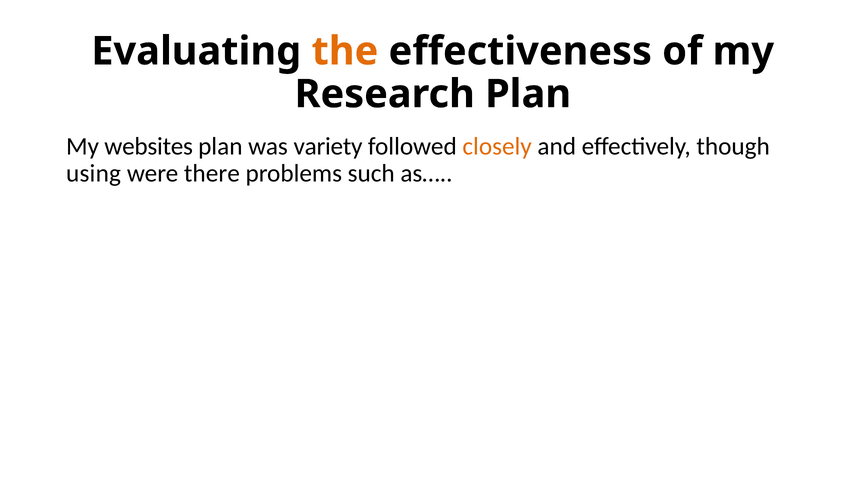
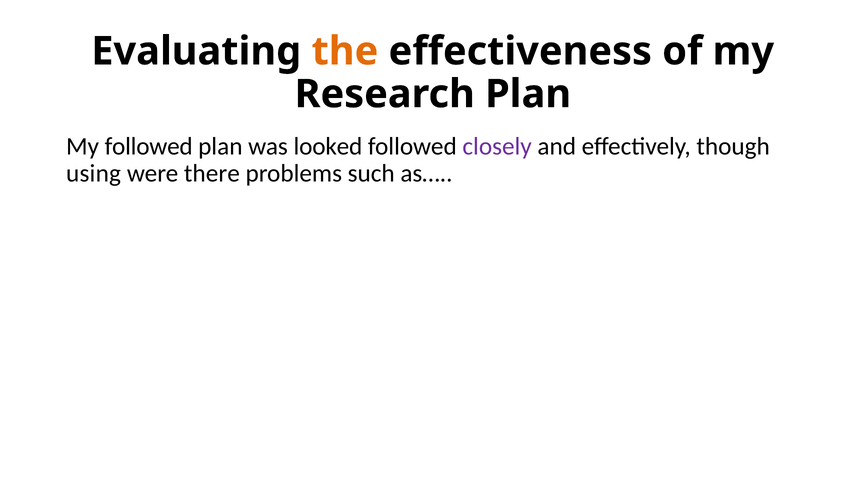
My websites: websites -> followed (149, 146)
variety: variety -> looked (328, 146)
closely colour: orange -> purple (497, 146)
